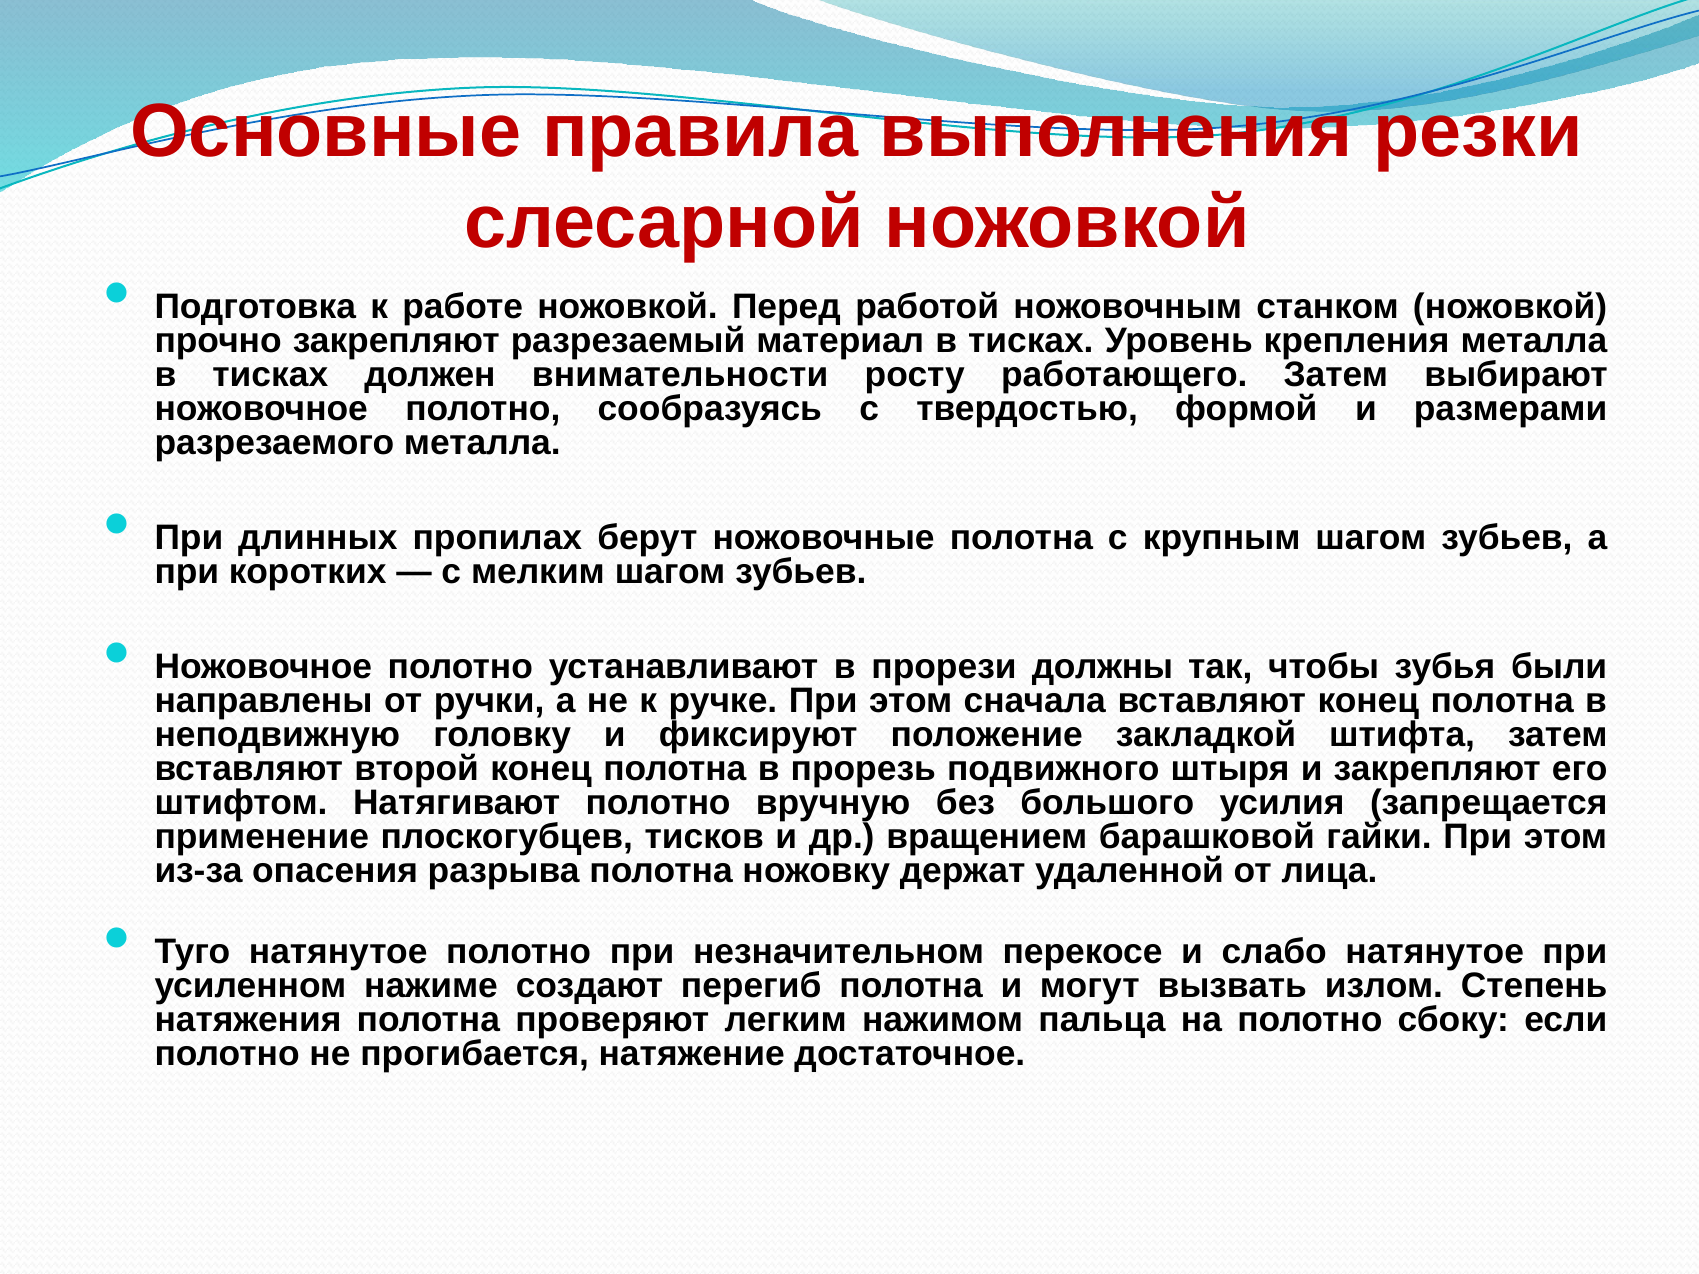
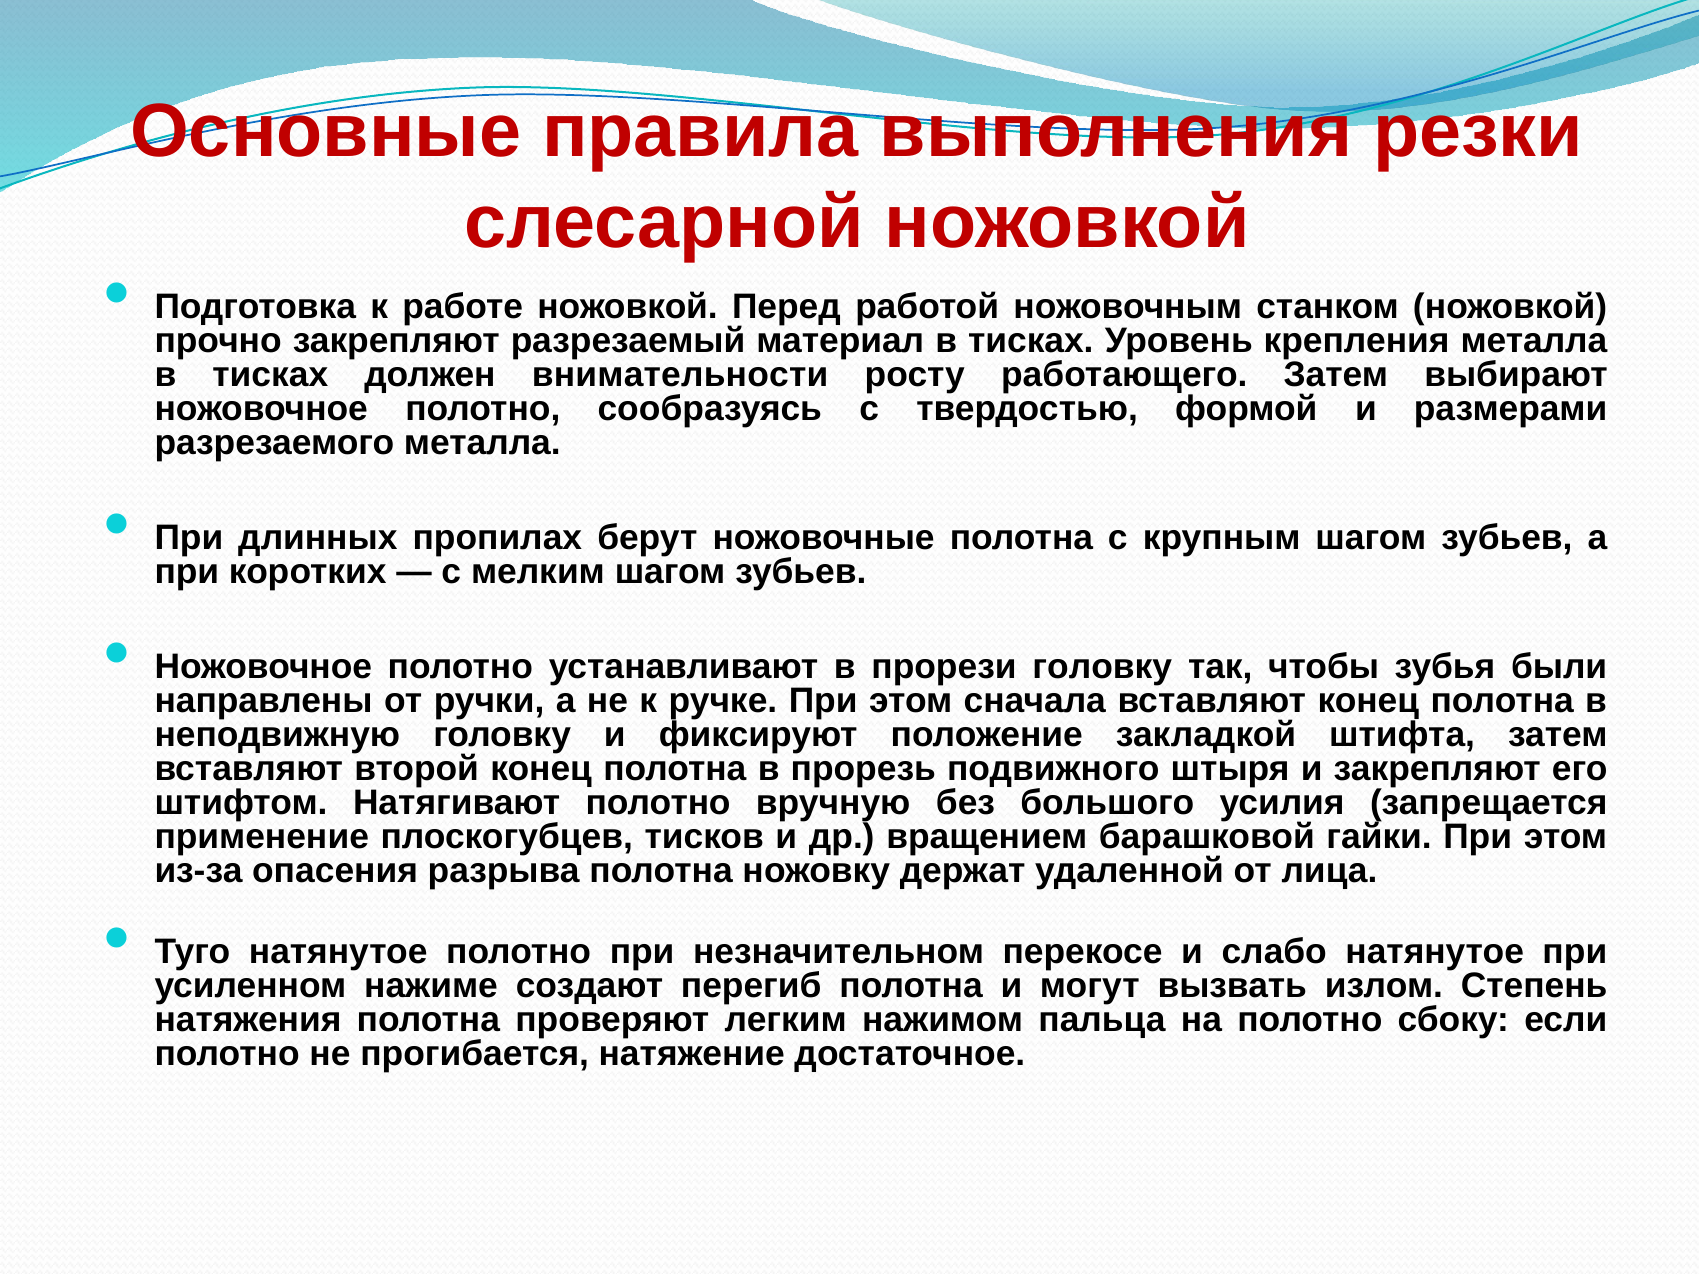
прорези должны: должны -> головку (1102, 667)
